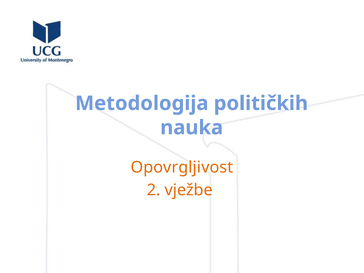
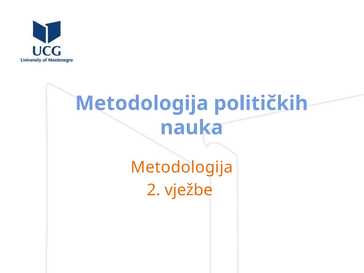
Opovrgljivost: Opovrgljivost -> Metodologija (182, 167)
